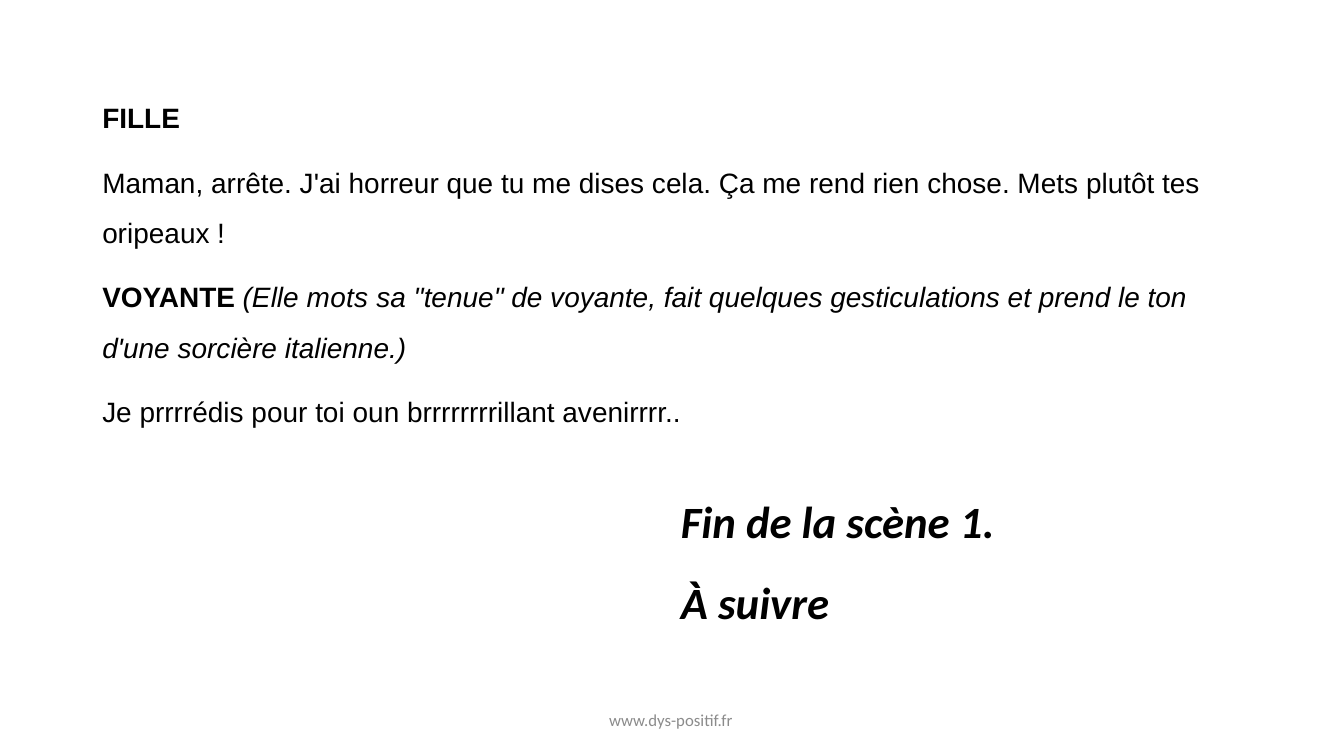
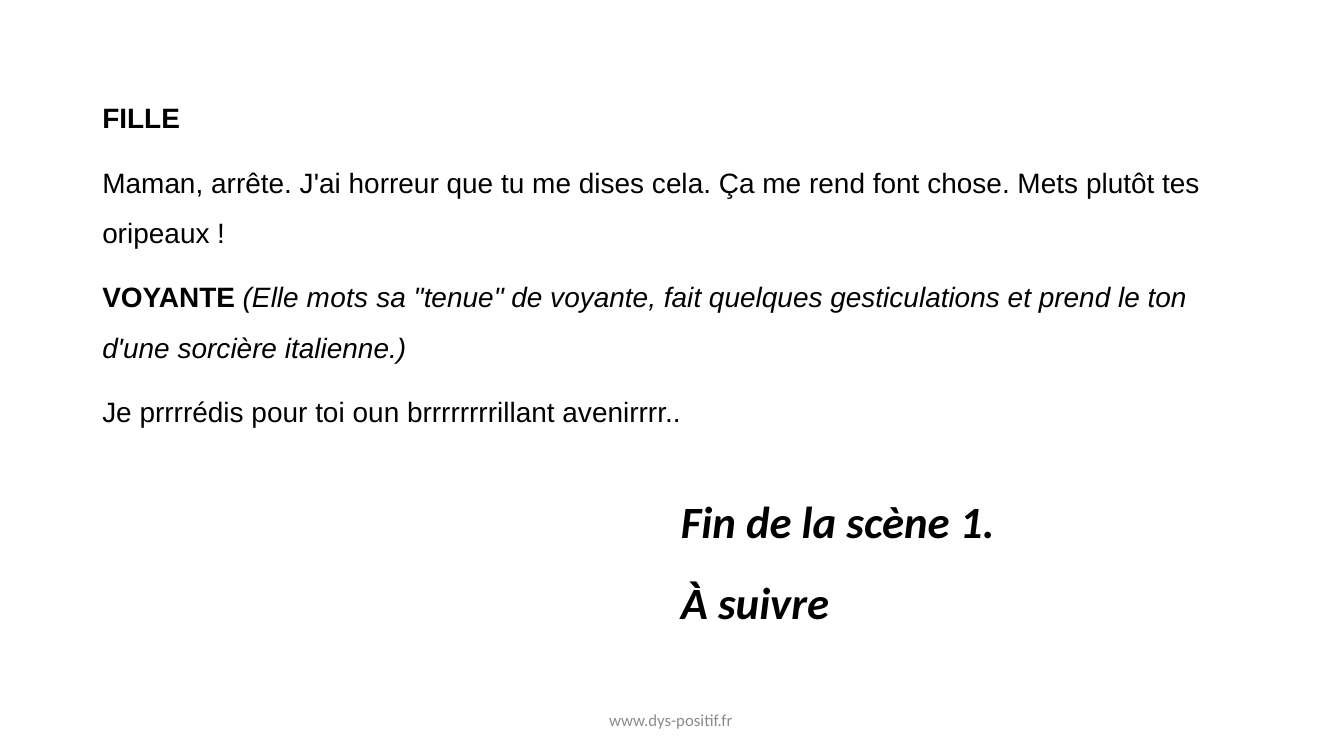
rien: rien -> font (896, 184)
